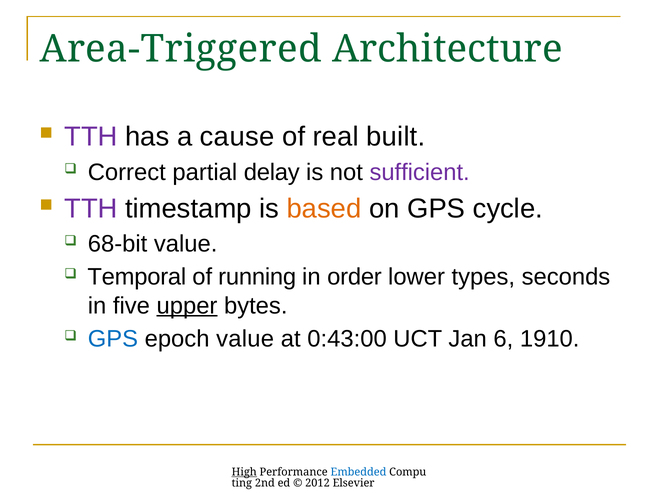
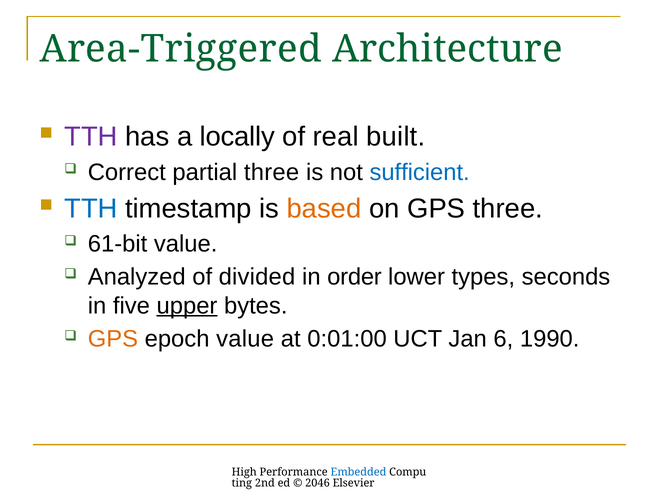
cause: cause -> locally (237, 137)
partial delay: delay -> three (272, 172)
sufficient colour: purple -> blue (420, 172)
TTH colour: purple -> blue (91, 209)
GPS cycle: cycle -> three (508, 209)
68-bit: 68-bit -> 61-bit (118, 244)
Temporal: Temporal -> Analyzed (137, 277)
running: running -> divided (257, 277)
GPS colour: blue -> orange (113, 339)
0:43:00: 0:43:00 -> 0:01:00 (347, 339)
1910: 1910 -> 1990 (550, 339)
High underline: present -> none (244, 472)
2012: 2012 -> 2046 (317, 483)
